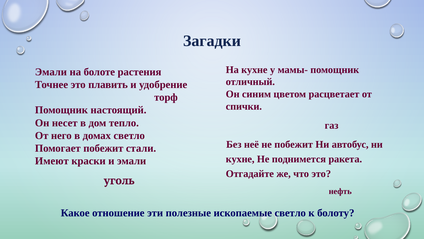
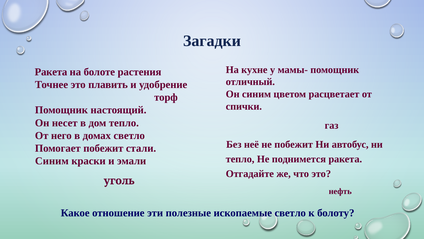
Эмали: Эмали -> Ракета (51, 72)
кухне: кухне -> тепло (240, 159)
Имеют: Имеют -> Синим (52, 161)
